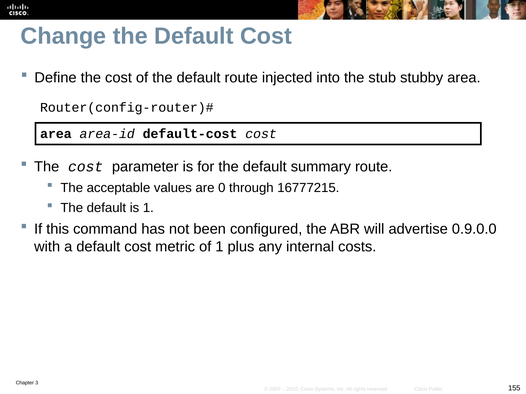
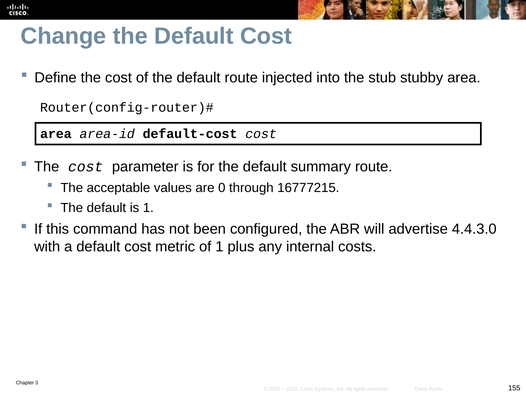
0.9.0.0: 0.9.0.0 -> 4.4.3.0 (474, 229)
